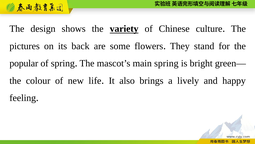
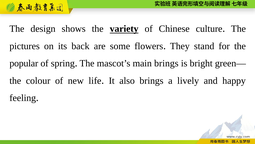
main spring: spring -> brings (166, 63)
